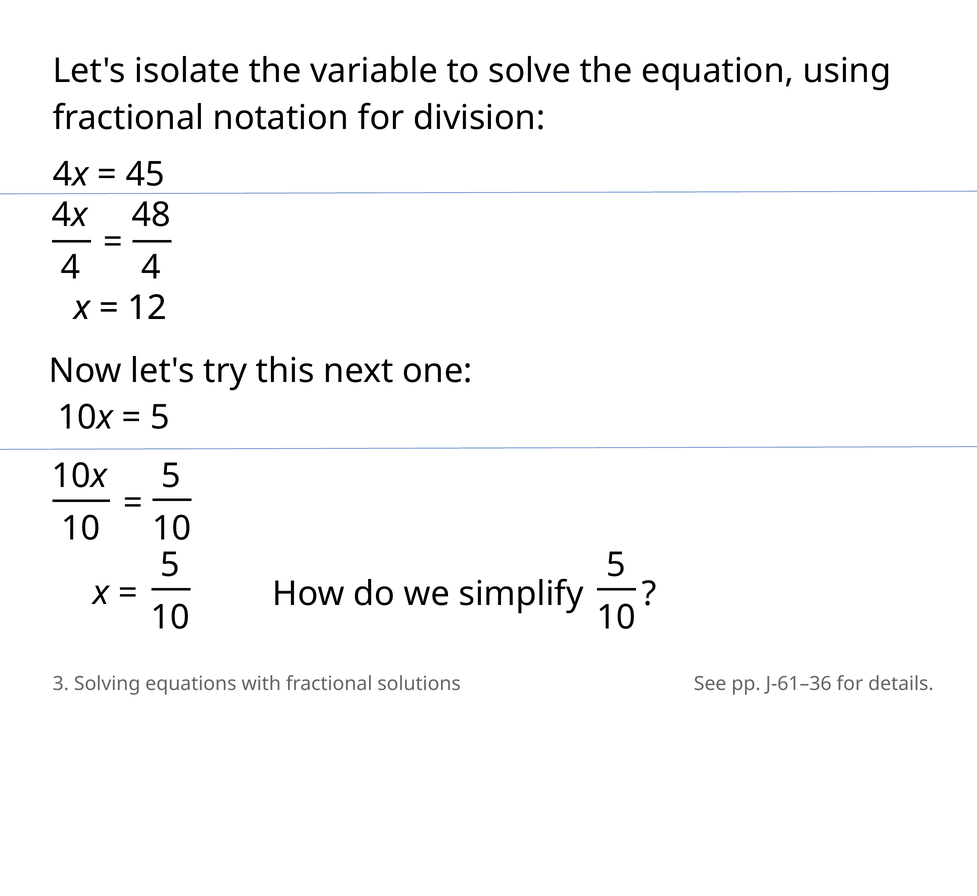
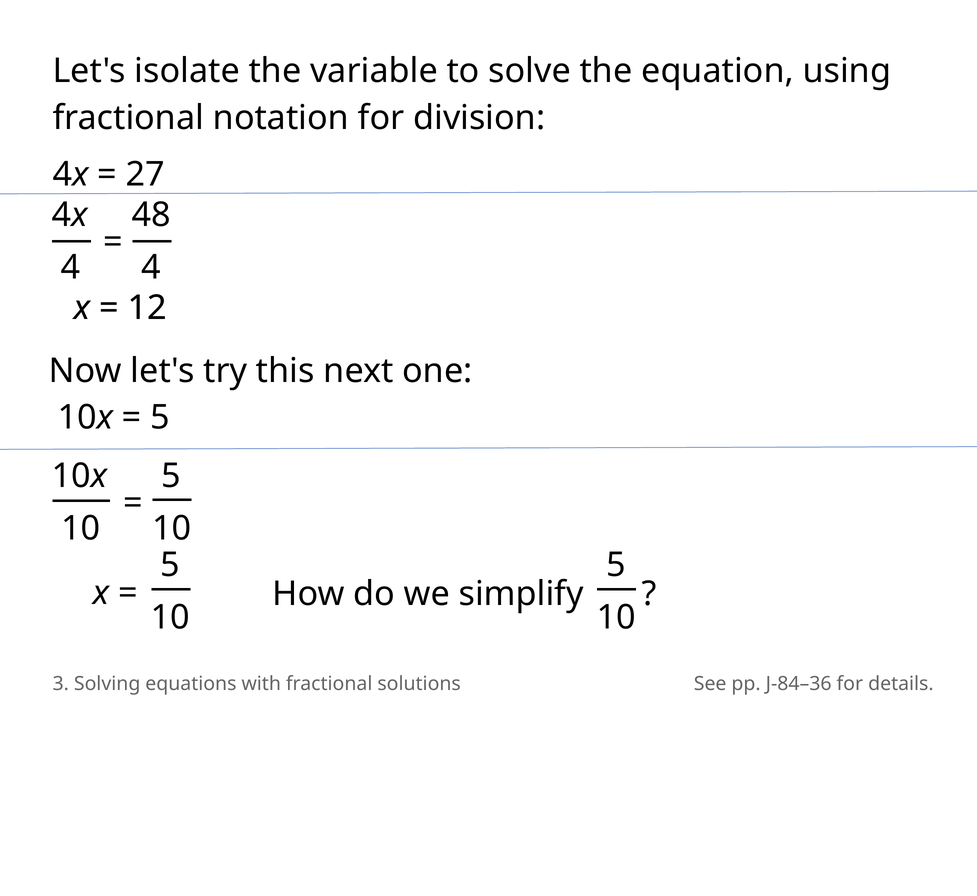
45: 45 -> 27 (145, 174)
J-61–36: J-61–36 -> J-84–36 (799, 683)
